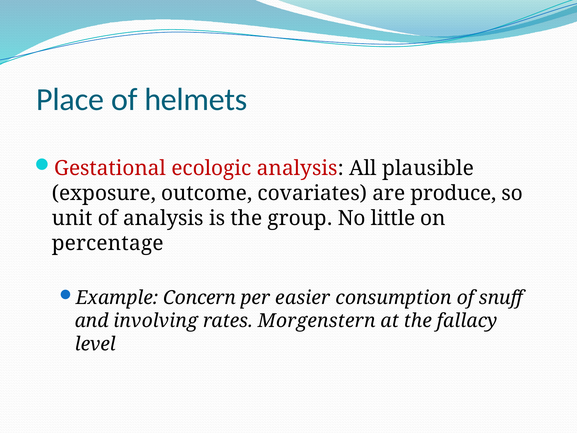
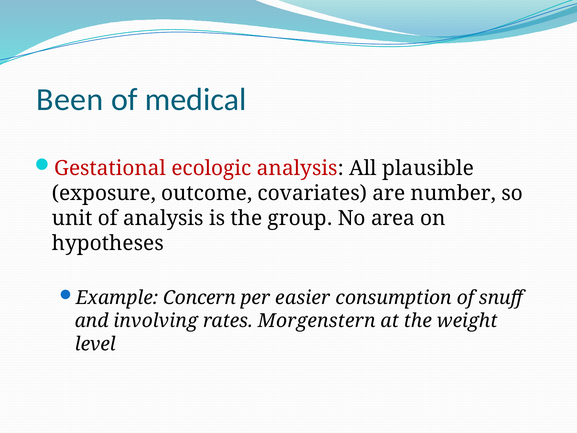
Place: Place -> Been (70, 100)
helmets: helmets -> medical (196, 100)
produce: produce -> number (453, 193)
little: little -> area (393, 218)
percentage: percentage -> hypotheses (108, 243)
fallacy: fallacy -> weight (467, 321)
